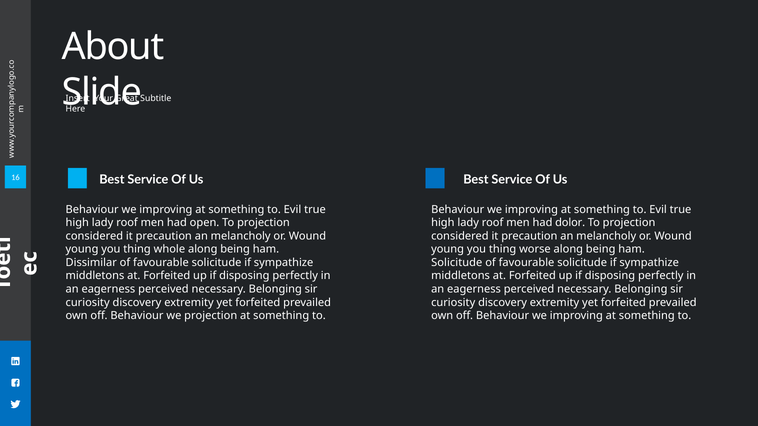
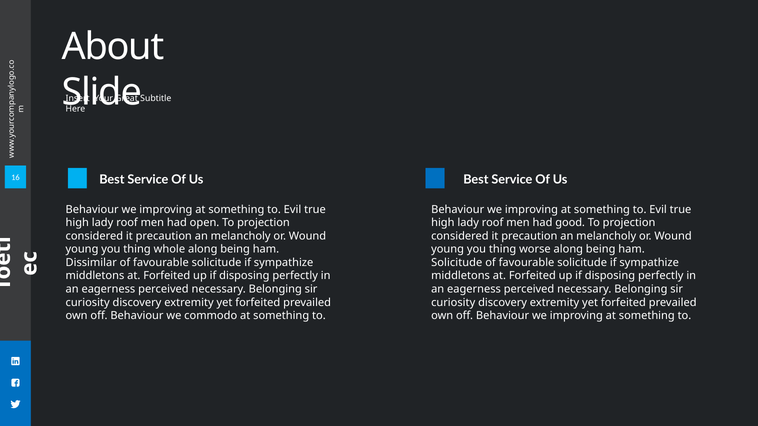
dolor: dolor -> good (570, 223)
we projection: projection -> commodo (211, 316)
